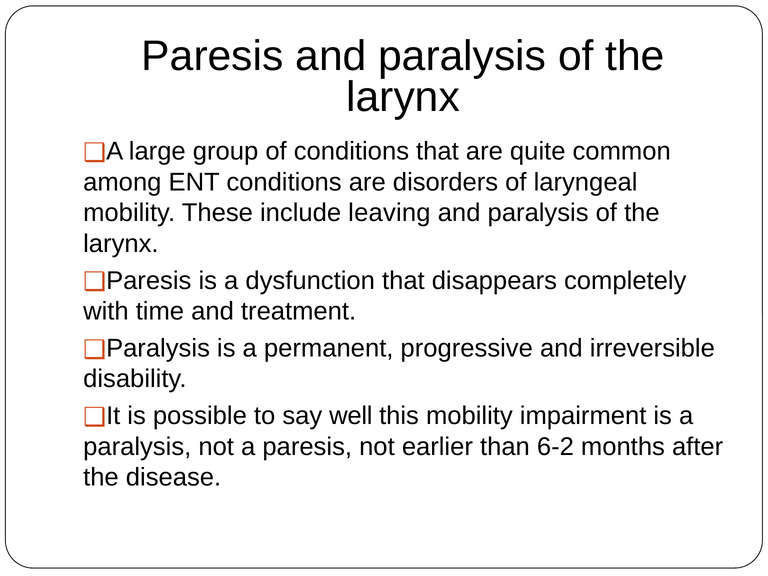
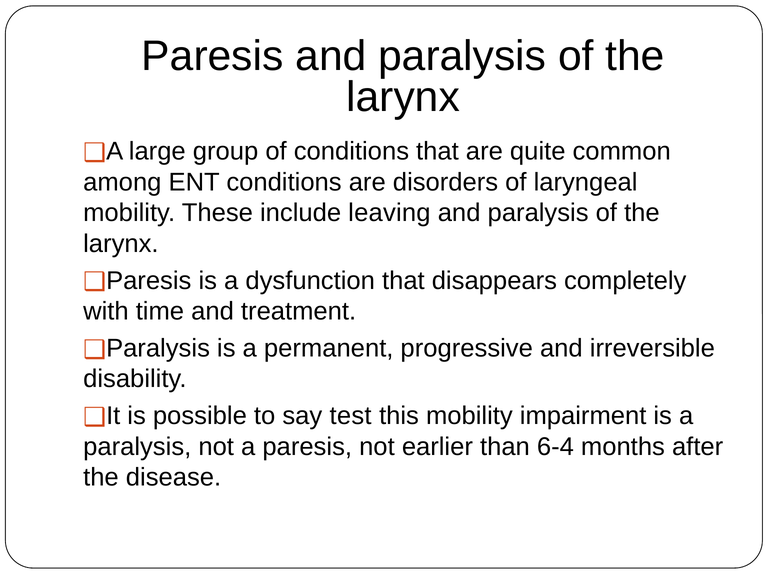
well: well -> test (351, 416)
6-2: 6-2 -> 6-4 (555, 447)
